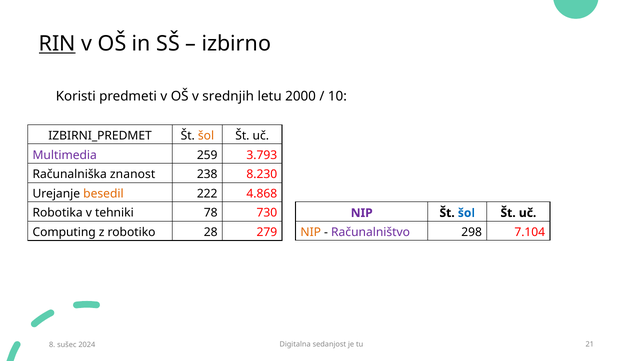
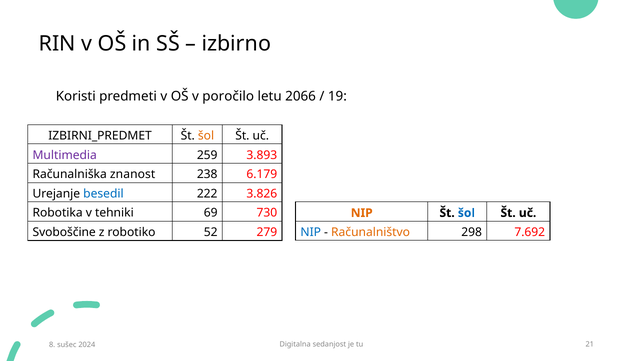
RIN underline: present -> none (57, 44)
srednjih: srednjih -> poročilo (228, 97)
2000: 2000 -> 2066 (301, 97)
10: 10 -> 19 (337, 97)
3.793: 3.793 -> 3.893 (262, 156)
8.230: 8.230 -> 6.179 (262, 175)
besedil colour: orange -> blue (103, 194)
4.868: 4.868 -> 3.826 (262, 194)
78: 78 -> 69 (211, 213)
NIP colour: purple -> orange (362, 213)
NIP colour: orange -> blue (311, 233)
Računalništvo colour: purple -> orange (371, 233)
7.104: 7.104 -> 7.692 (530, 233)
Computing: Computing -> Svoboščine (64, 233)
28: 28 -> 52 (211, 233)
